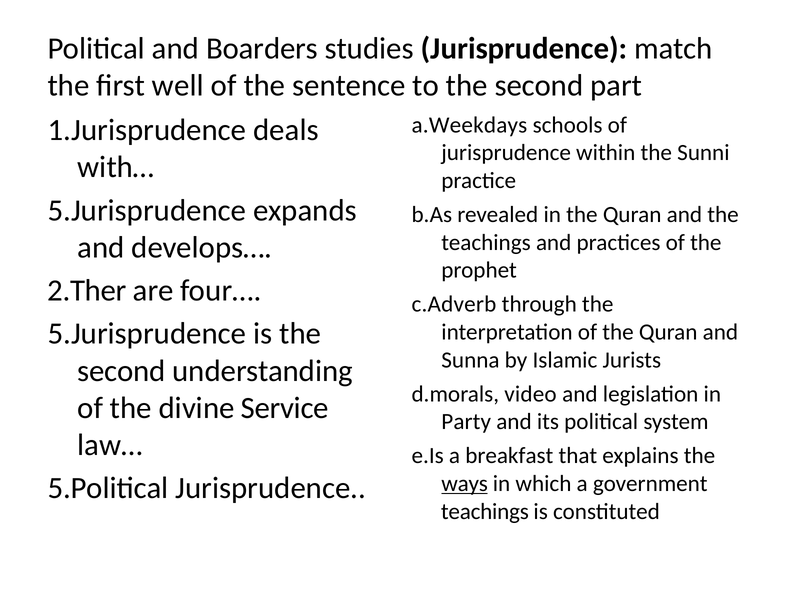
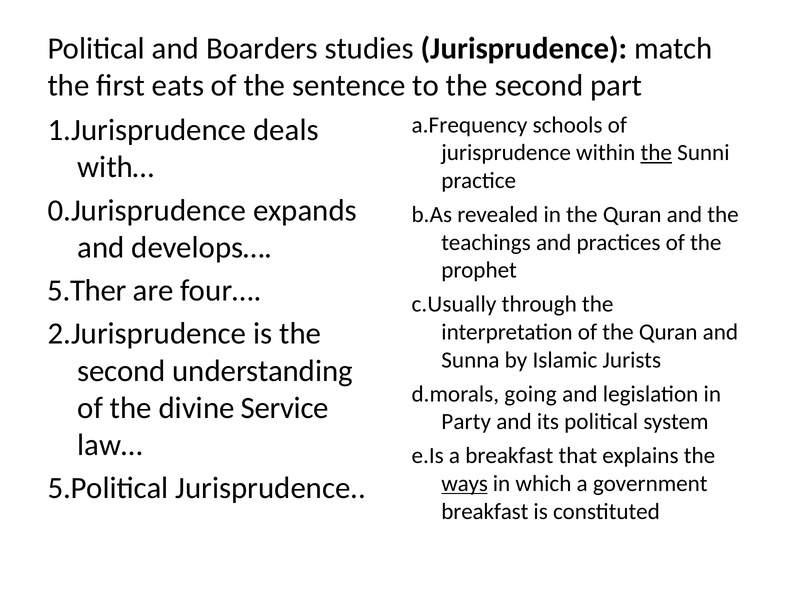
well: well -> eats (178, 85)
a.Weekdays: a.Weekdays -> a.Frequency (470, 125)
the underline: none -> present (656, 153)
5.Jurisprudence: 5.Jurisprudence -> 0.Jurisprudence (147, 210)
2.Ther: 2.Ther -> 5.Ther (87, 290)
c.Adverb: c.Adverb -> c.Usually (454, 304)
5.Jurisprudence: 5.Jurisprudence -> 2.Jurisprudence (147, 334)
video: video -> going (530, 394)
teachings: teachings -> breakfast (485, 511)
